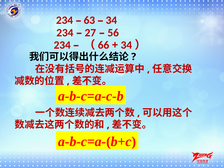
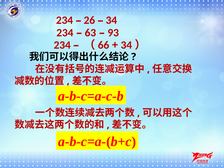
63: 63 -> 26 (89, 20)
27: 27 -> 63 (90, 33)
56: 56 -> 93 (113, 33)
